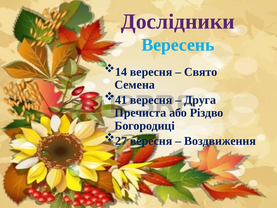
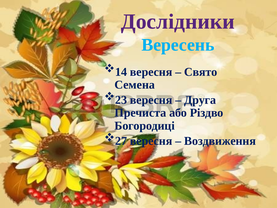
41: 41 -> 23 (121, 100)
